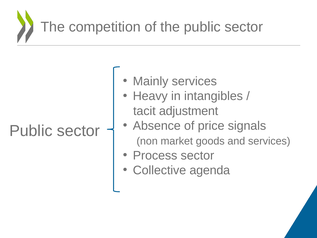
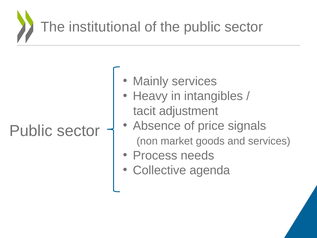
competition: competition -> institutional (105, 27)
Process sector: sector -> needs (197, 155)
